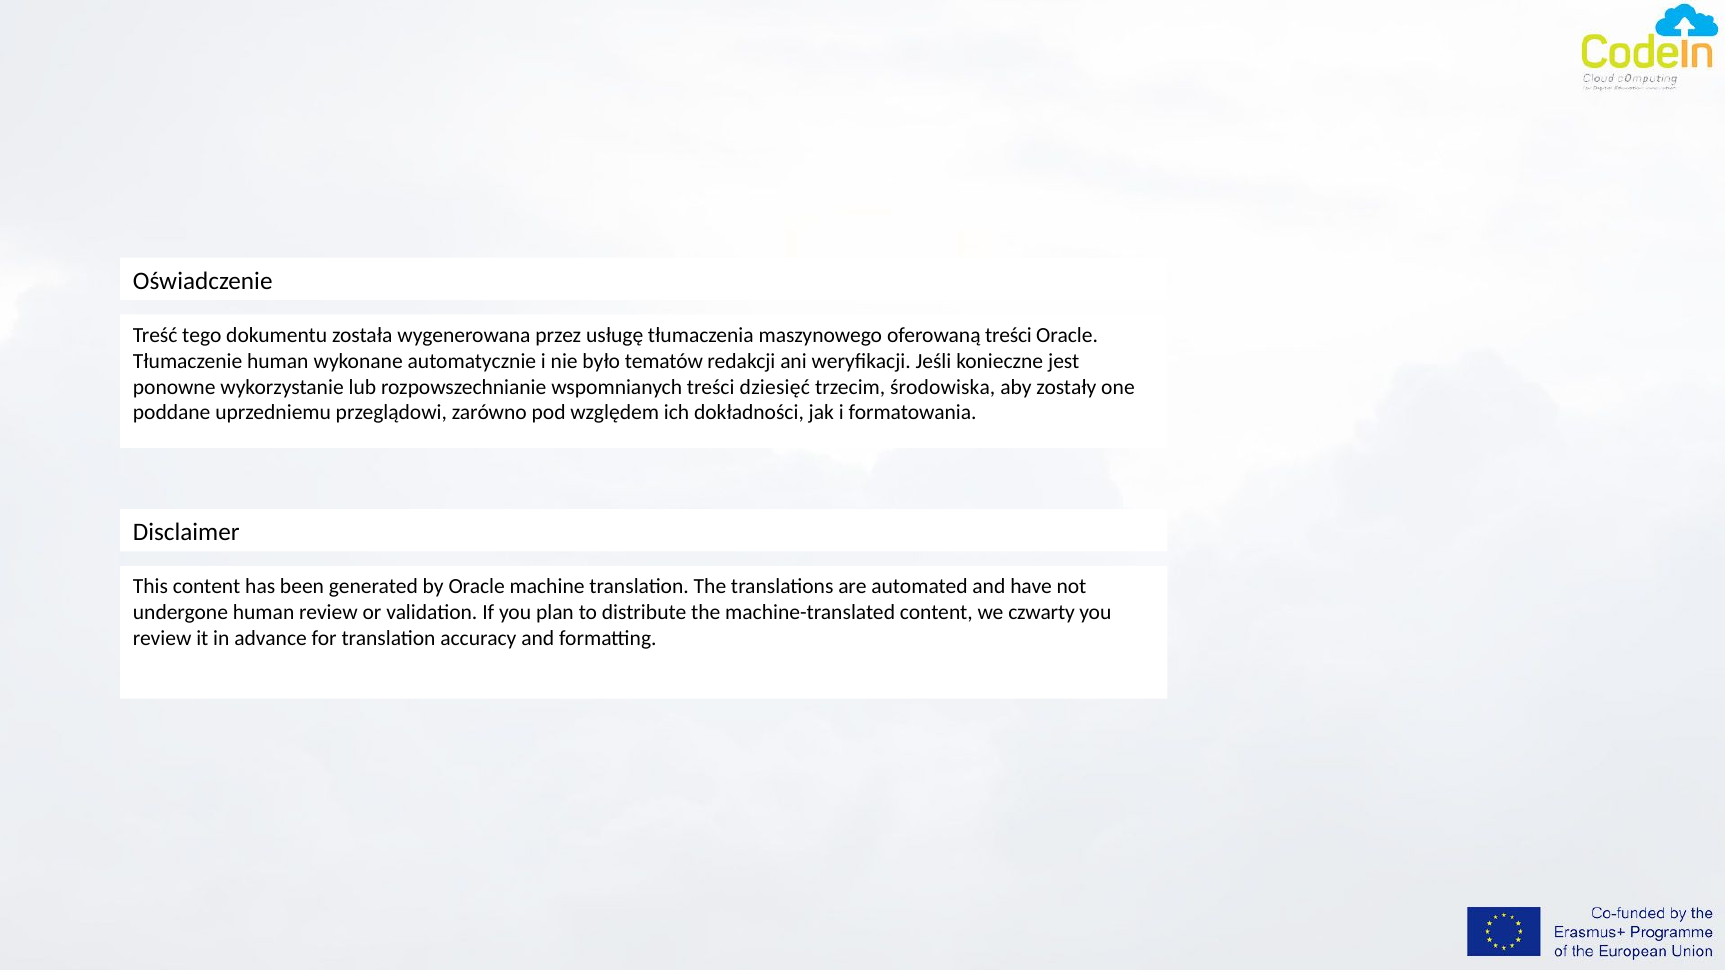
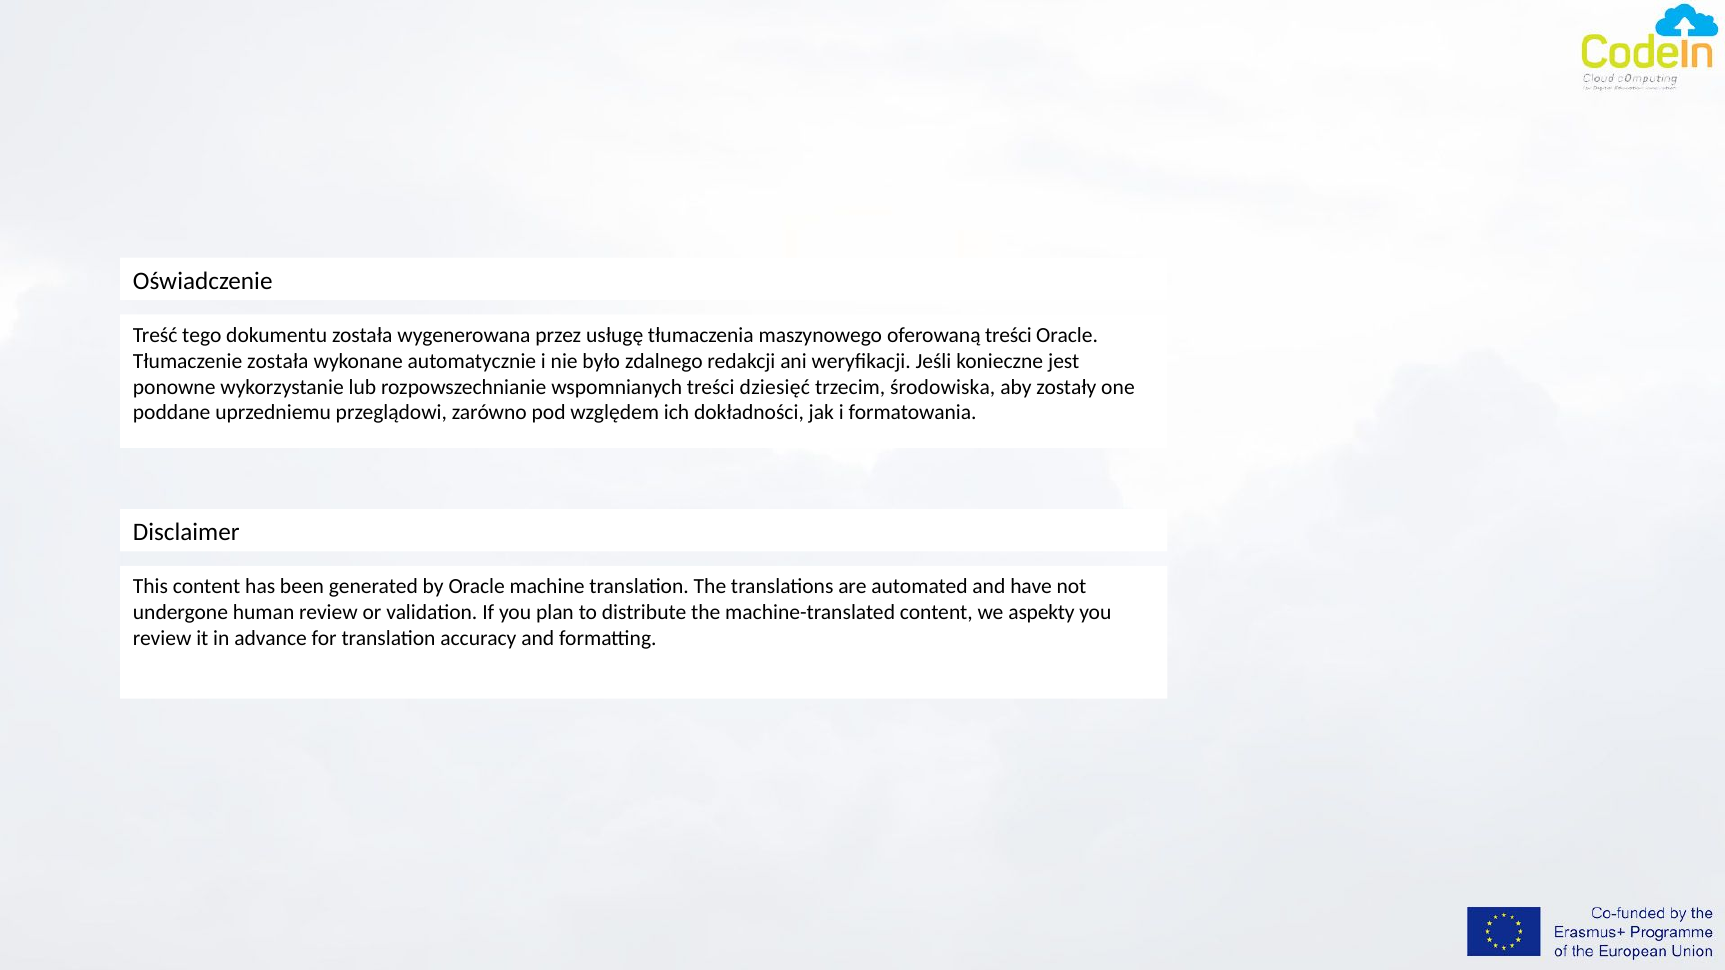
Tłumaczenie human: human -> została (278, 361)
tematów: tematów -> zdalnego (664, 361)
czwarty: czwarty -> aspekty (1042, 613)
